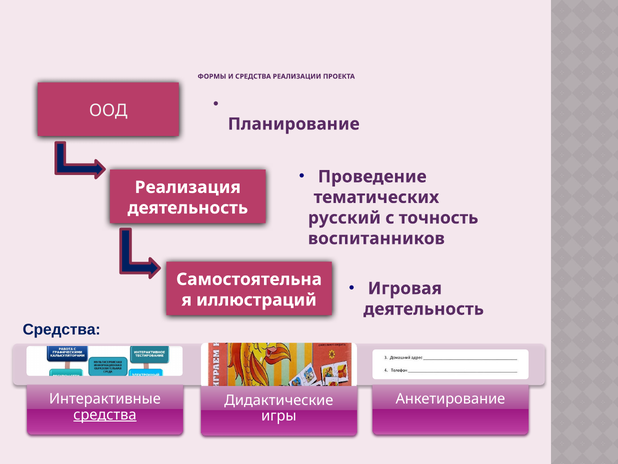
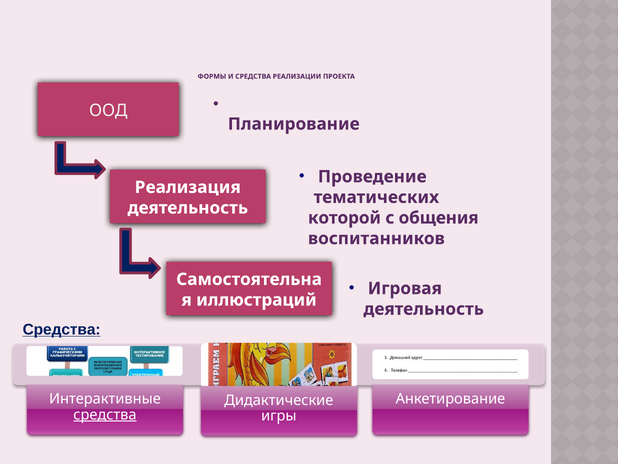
русский: русский -> которой (344, 218)
точность: точность -> общения (439, 218)
Средства underline: none -> present (62, 329)
